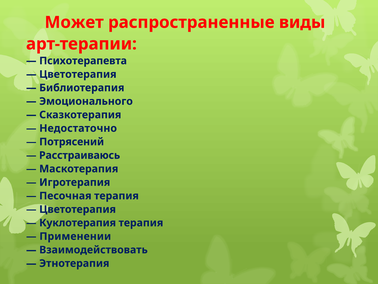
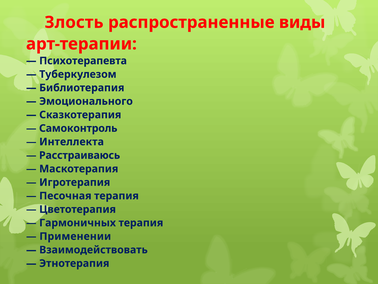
Может: Может -> Злость (74, 22)
Цветотерапия: Цветотерапия -> Туберкулезом (78, 74)
Недостаточно: Недостаточно -> Самоконтроль (78, 128)
Потрясений: Потрясений -> Интеллекта (72, 142)
Куклотерапия: Куклотерапия -> Гармоничных (78, 222)
